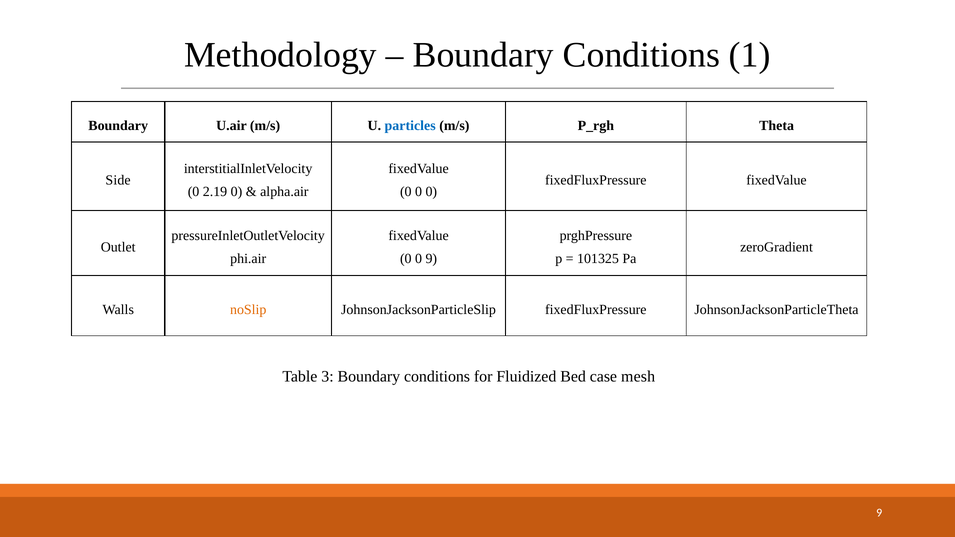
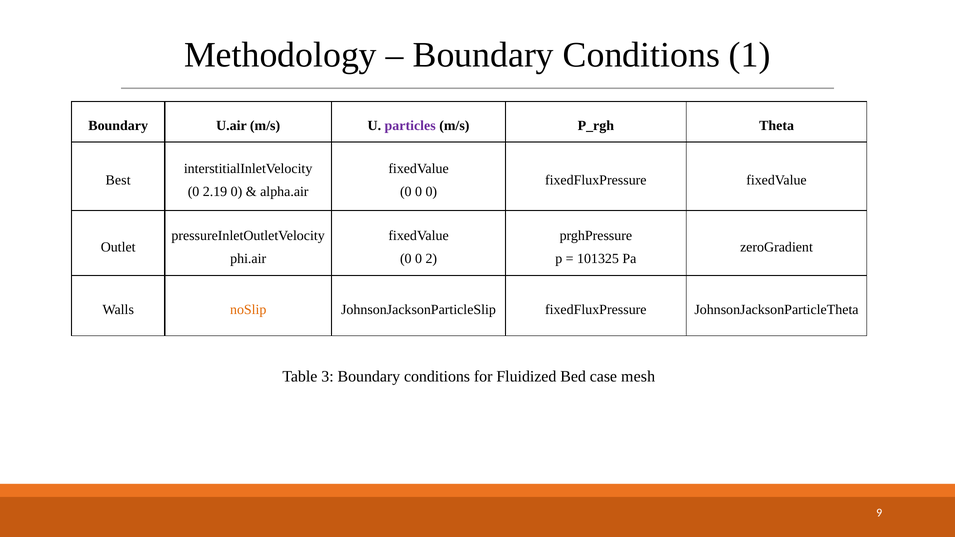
particles colour: blue -> purple (410, 126)
Side: Side -> Best (118, 180)
0 9: 9 -> 2 (431, 259)
